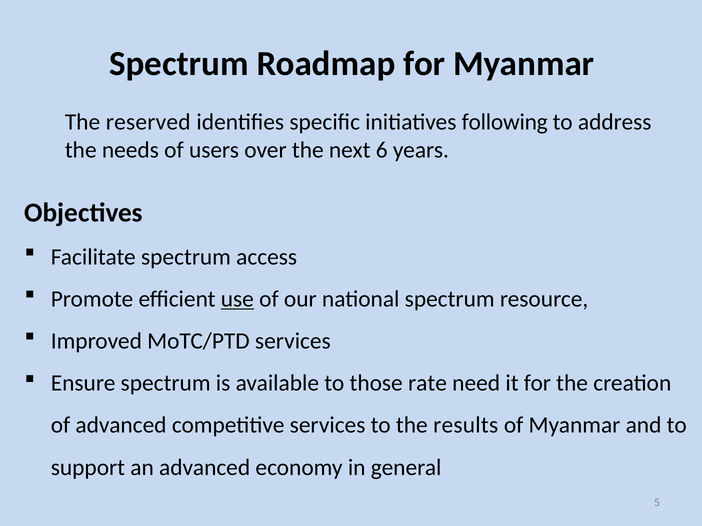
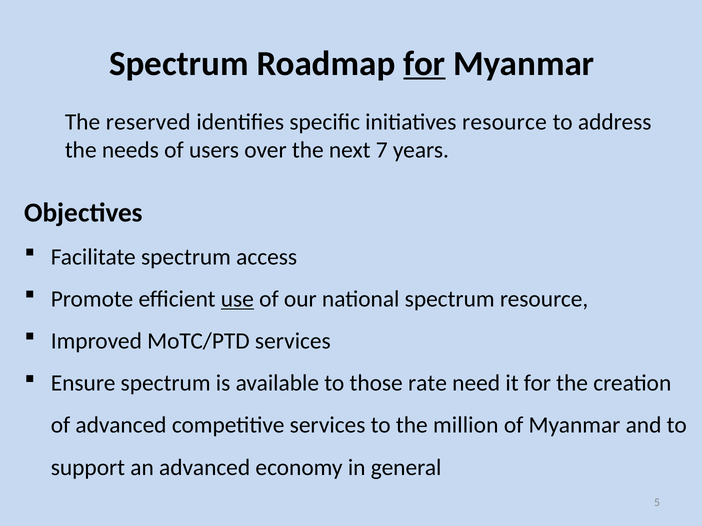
for underline: none -> present (424, 64)
initiatives following: following -> resource (504, 122)
6: 6 -> 7 (382, 150)
results: results -> million (466, 426)
